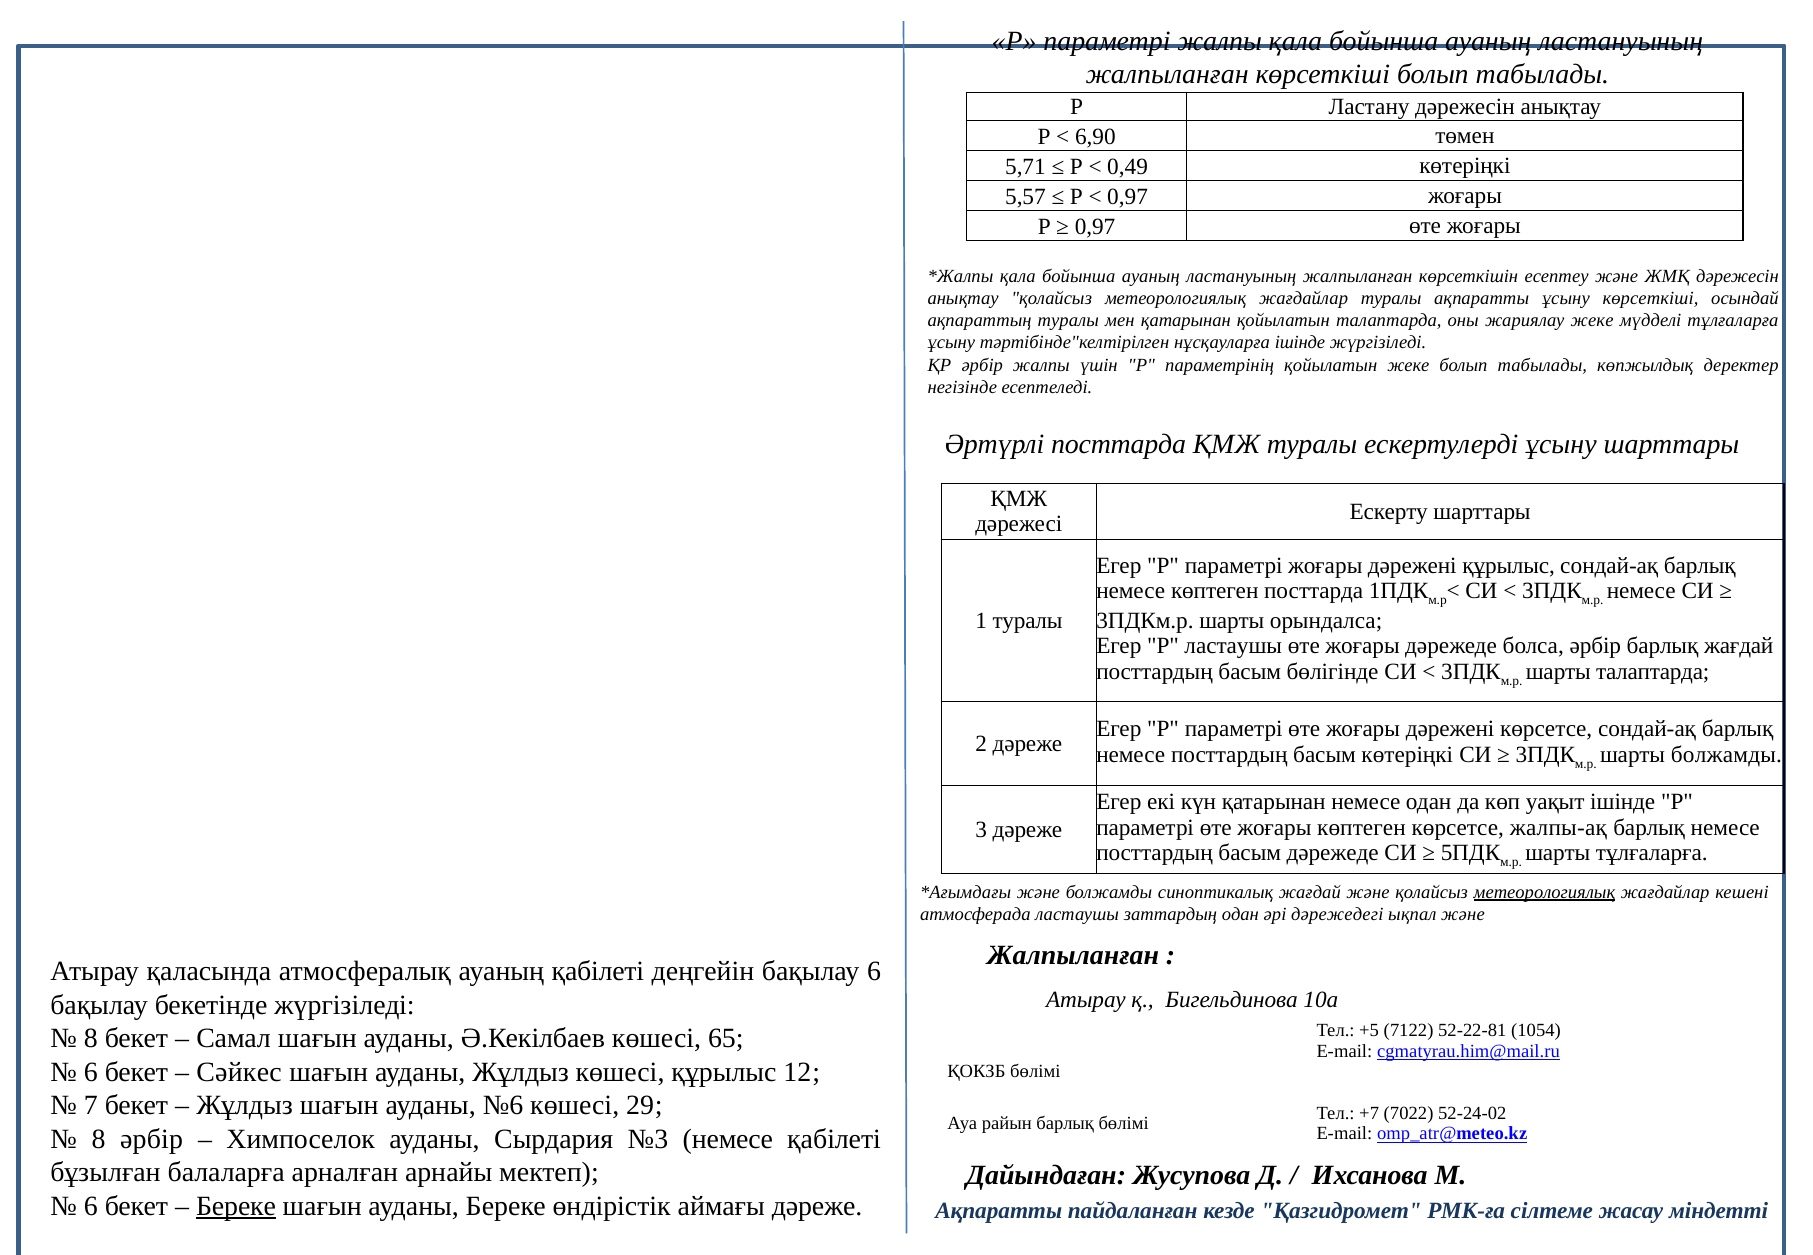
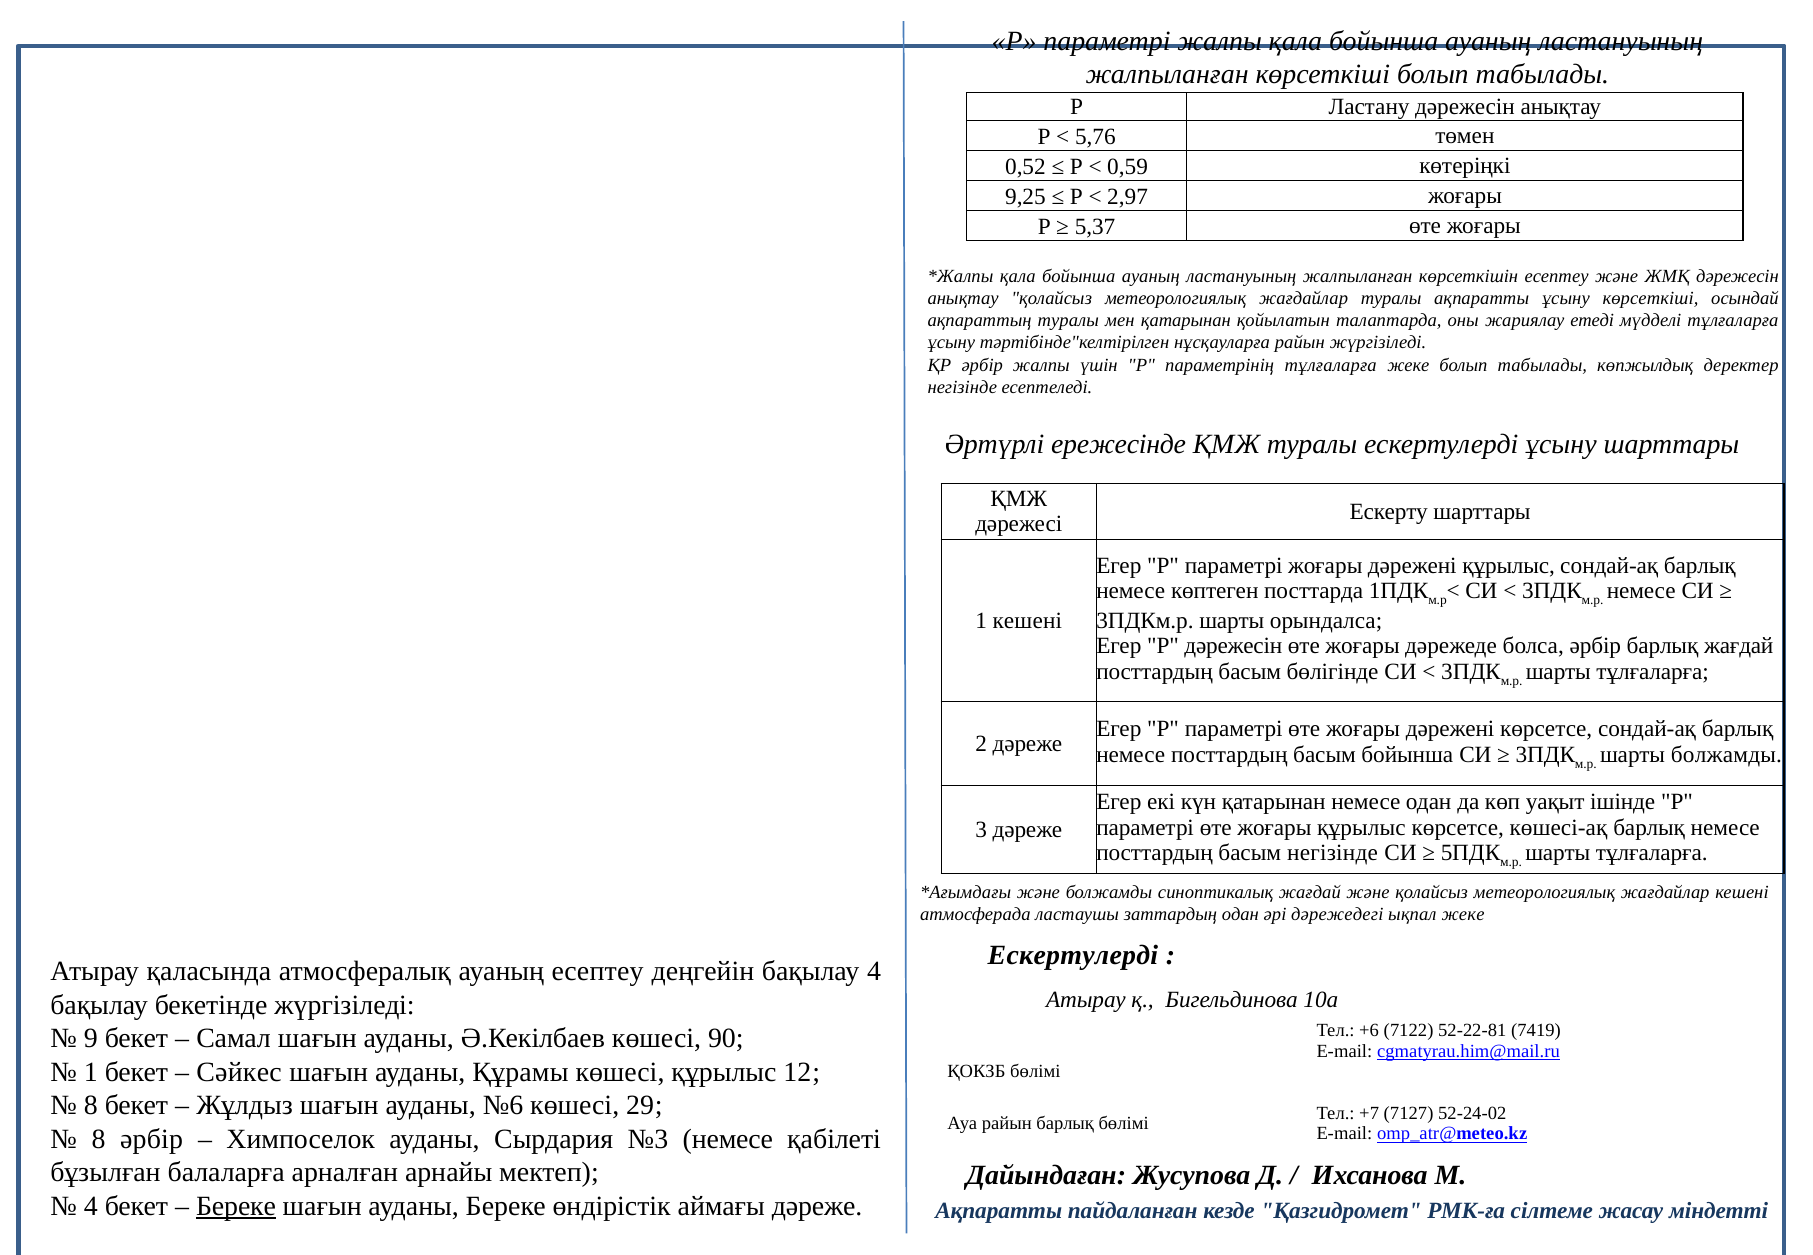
6,90: 6,90 -> 5,76 (1095, 137)
5,71: 5,71 -> 0,52 (1025, 167)
0,49: 0,49 -> 0,59 (1128, 167)
5,57: 5,57 -> 9,25 (1025, 197)
0,97: 0,97 -> 2,97 (1128, 197)
0,97: 0,97 -> 5,37 (1095, 227)
жариялау жеке: жеке -> етеді (1592, 321)
нұсқауларға ішінде: ішінде -> райын (1300, 343)
параметрінің қойылатын: қойылатын -> тұлғаларға (1331, 365)
Әртүрлі посттарда: посттарда -> ережесінде (1119, 444)
1 туралы: туралы -> кешені (1027, 621)
P ластаушы: ластаушы -> дәрежесін (1233, 646)
талаптарда: талаптарда -> тұлғаларға (1653, 672)
басым көтеріңкі: көтеріңкі -> бойынша (1407, 755)
жоғары көптеген: көптеген -> құрылыс (1361, 828)
жалпы-ақ: жалпы-ақ -> көшесі-ақ (1558, 828)
басым дәрежеде: дәрежеде -> негізінде (1333, 853)
метеорологиялық underline: present -> none (1544, 892)
ықпал және: және -> жеке (1463, 914)
Жалпыланған: Жалпыланған -> Ескертулерді (1073, 956)
ауаның қабілеті: қабілеті -> есептеу (598, 972)
бақылау 6: 6 -> 4 (874, 972)
+5: +5 -> +6 (1369, 1030)
1054: 1054 -> 7419 (1536, 1030)
8: 8 -> 9 (91, 1039)
65: 65 -> 90 (726, 1039)
6: 6 -> 1 (91, 1072)
ауданы Жұлдыз: Жұлдыз -> Құрамы (520, 1072)
7: 7 -> 8 (91, 1106)
7022: 7022 -> 7127 (1409, 1113)
6: 6 -> 4 (91, 1206)
